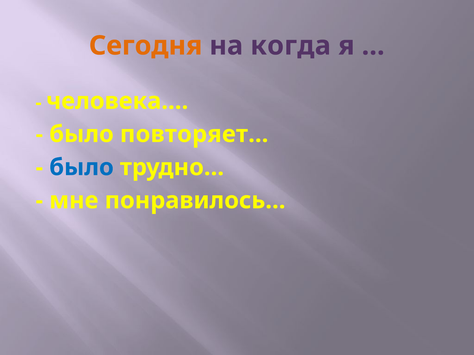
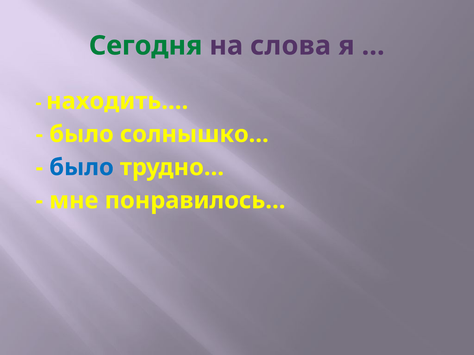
Сегодня colour: orange -> green (146, 46)
когда: когда -> слова (291, 46)
человека…: человека… -> находить… (117, 101)
повторяет…: повторяет… -> солнышко… (194, 134)
